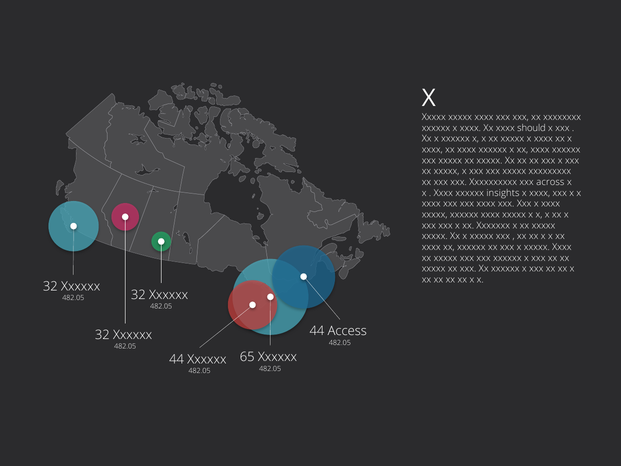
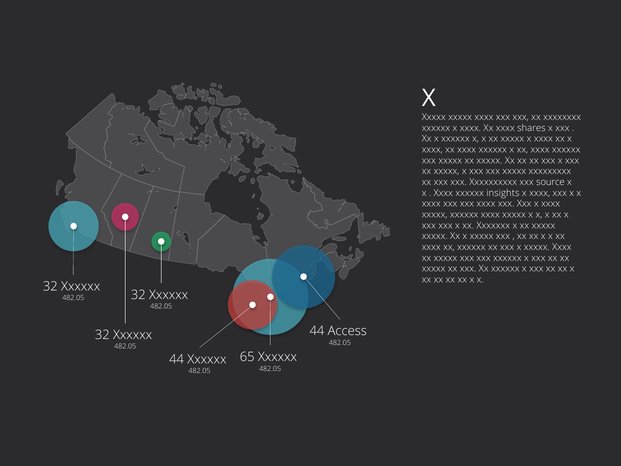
should: should -> shares (531, 128)
across: across -> source (550, 182)
